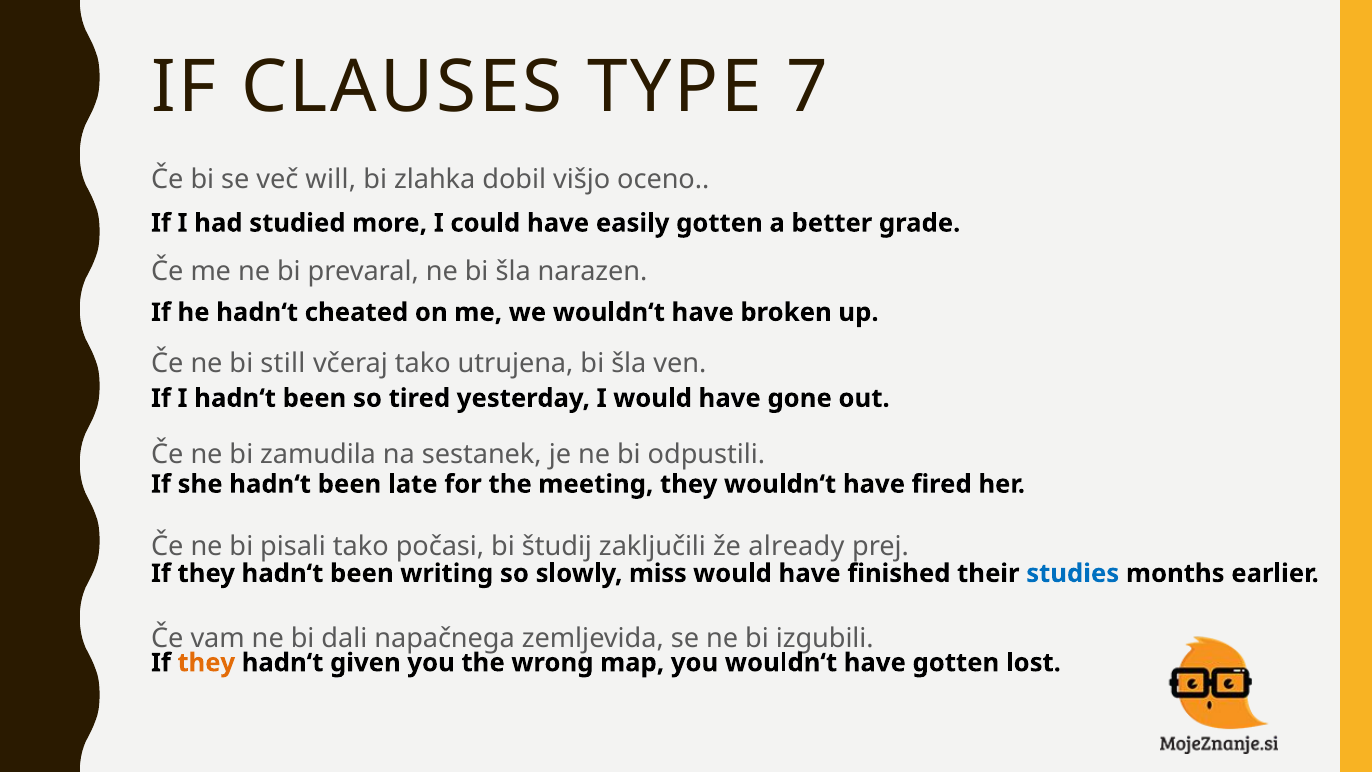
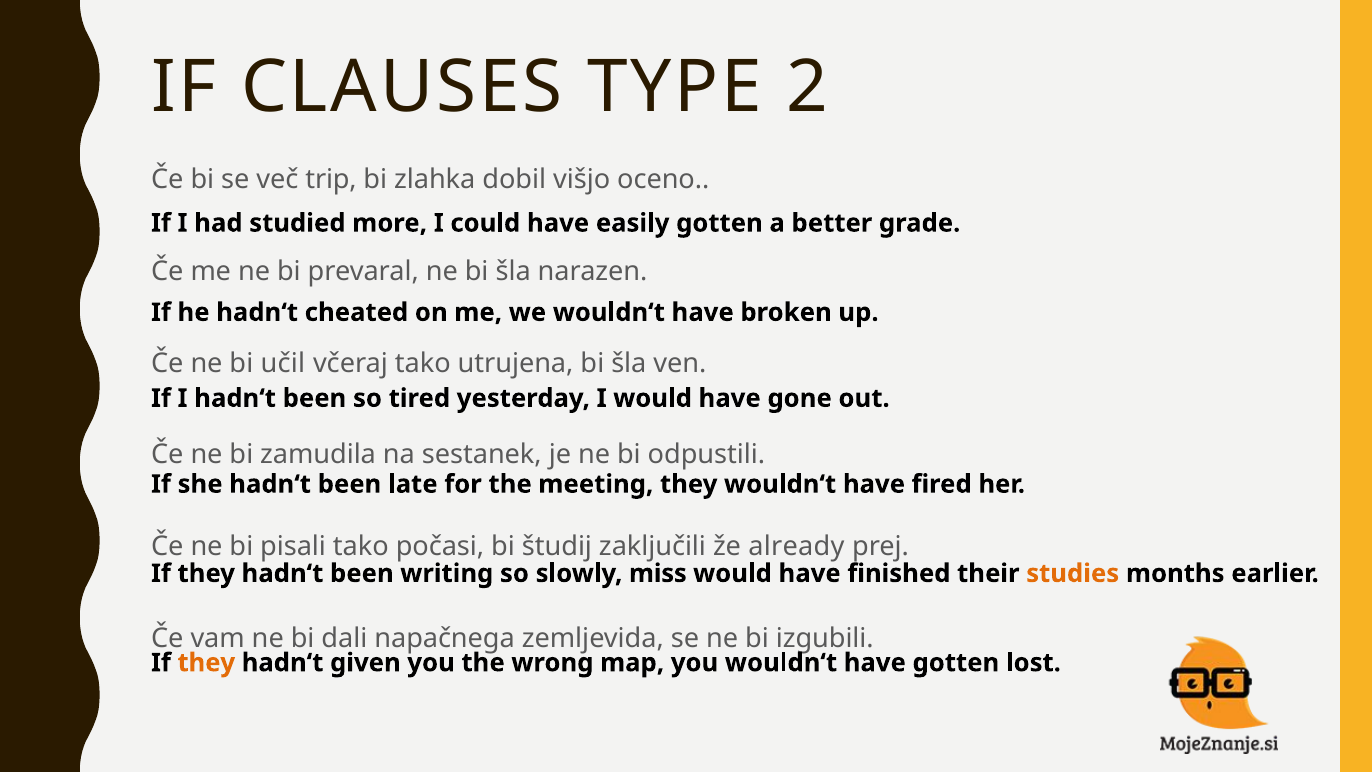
7: 7 -> 2 (807, 87)
will: will -> trip (331, 180)
still: still -> učil (283, 363)
studies colour: blue -> orange (1073, 573)
